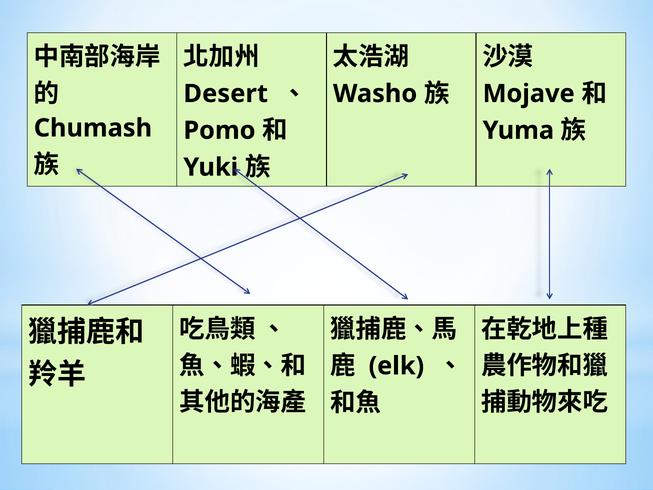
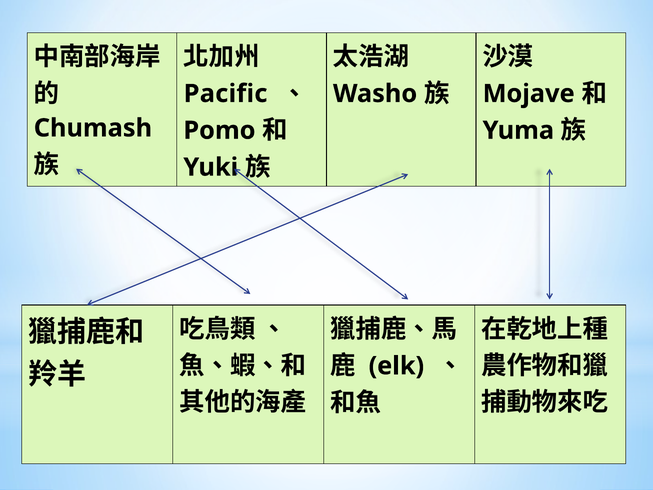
Desert: Desert -> Pacific (226, 94)
